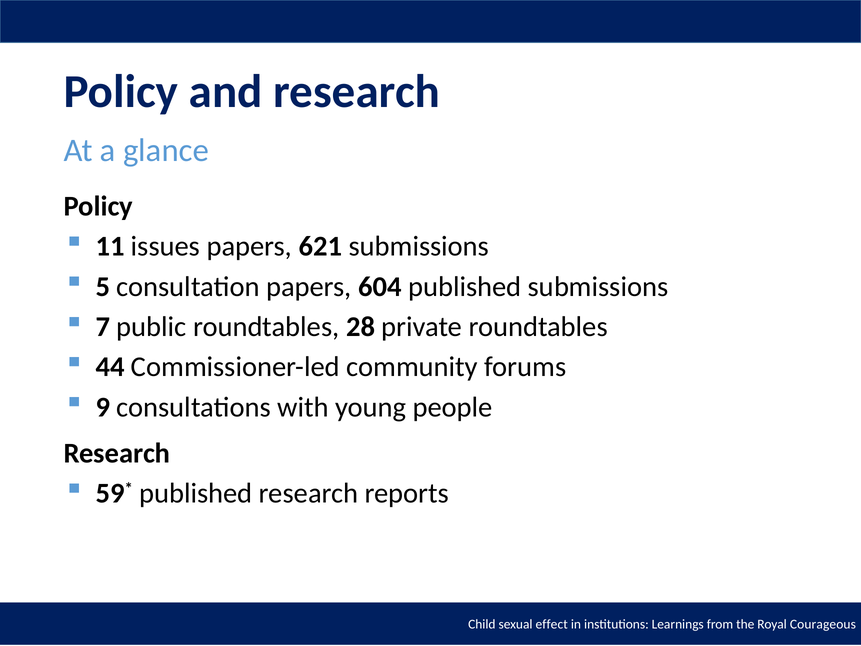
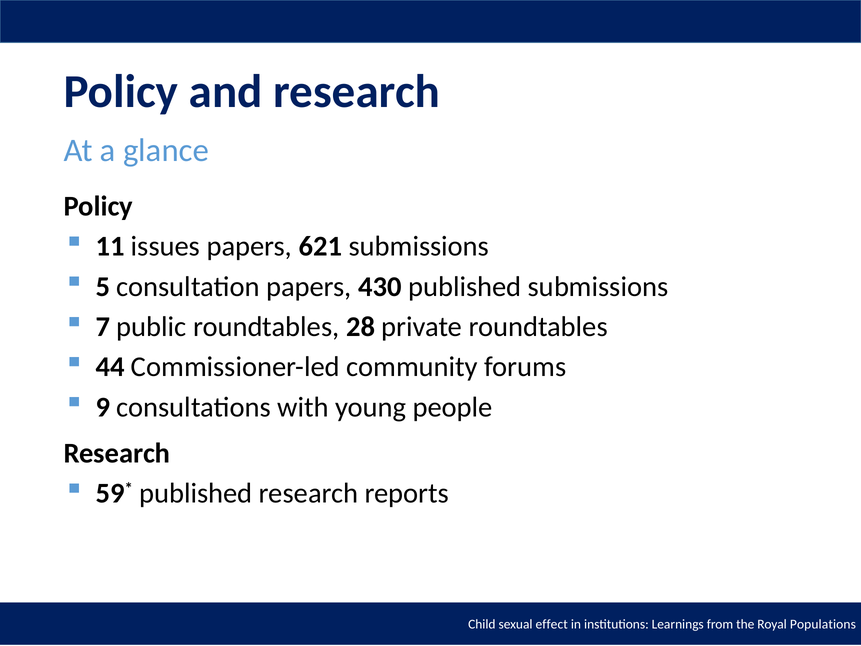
604: 604 -> 430 (380, 287)
Courageous: Courageous -> Populations (823, 624)
